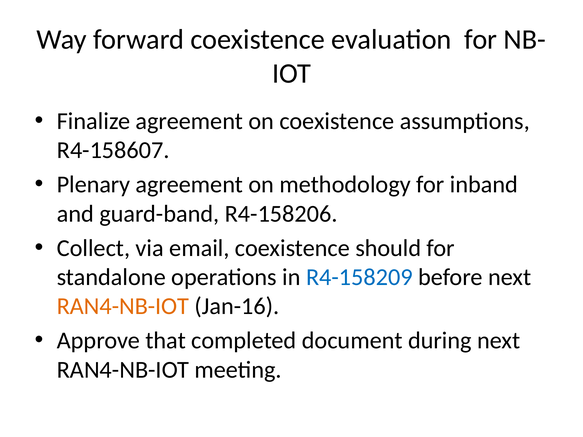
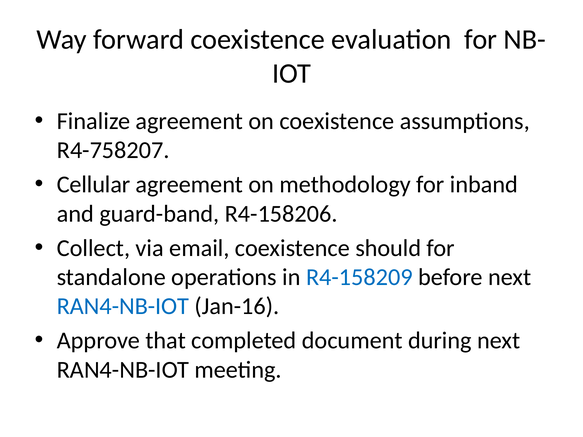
R4-158607: R4-158607 -> R4-758207 (113, 150)
Plenary: Plenary -> Cellular (94, 185)
RAN4-NB-IOT colour: orange -> blue (123, 306)
